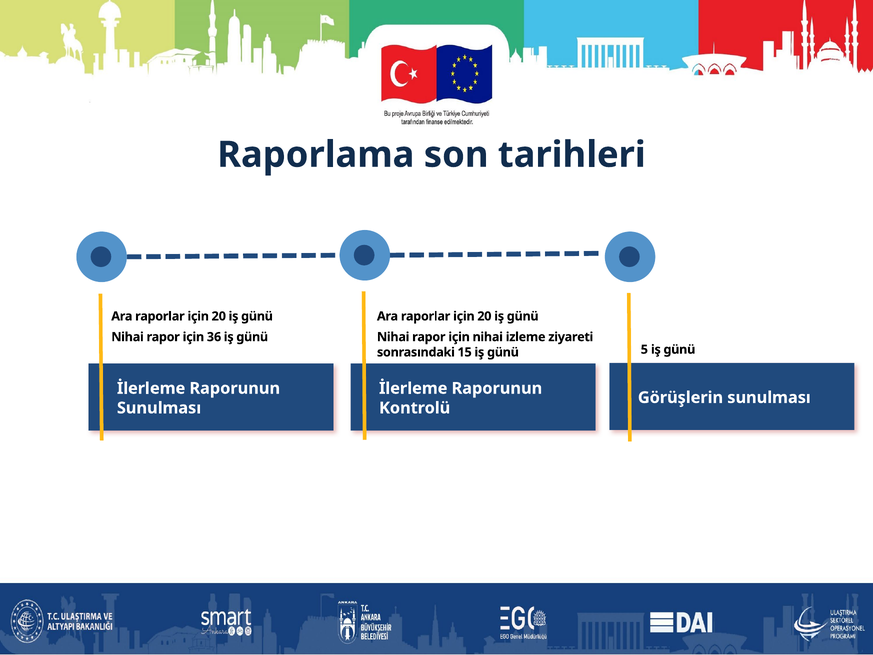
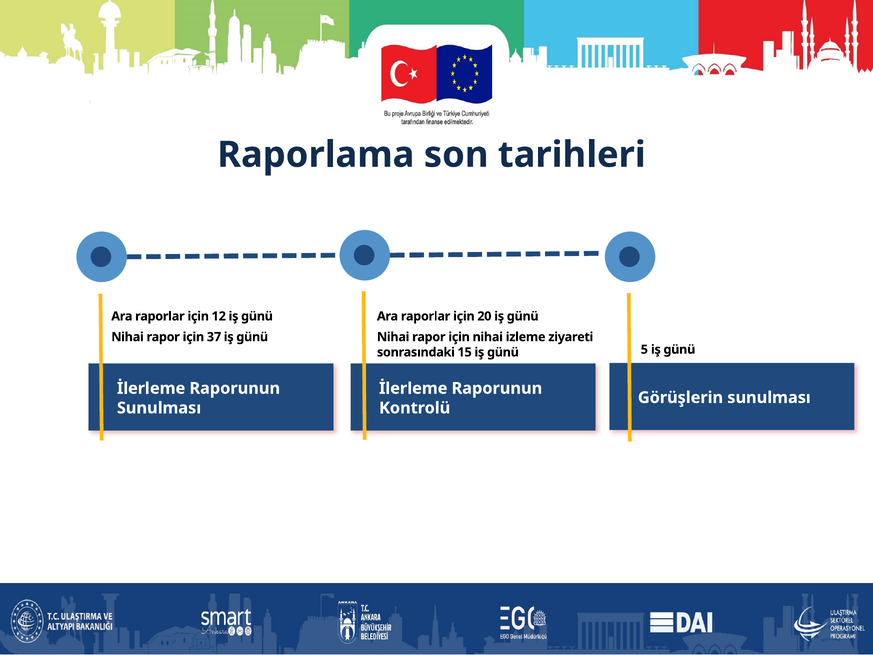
20: 20 -> 12 (219, 316)
36: 36 -> 37 (214, 337)
